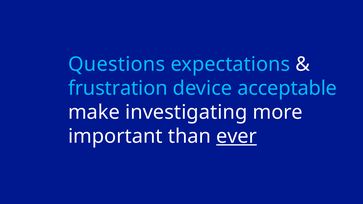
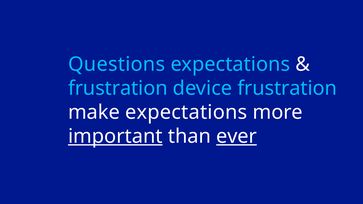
device acceptable: acceptable -> frustration (287, 88)
make investigating: investigating -> expectations (186, 112)
important underline: none -> present (115, 136)
